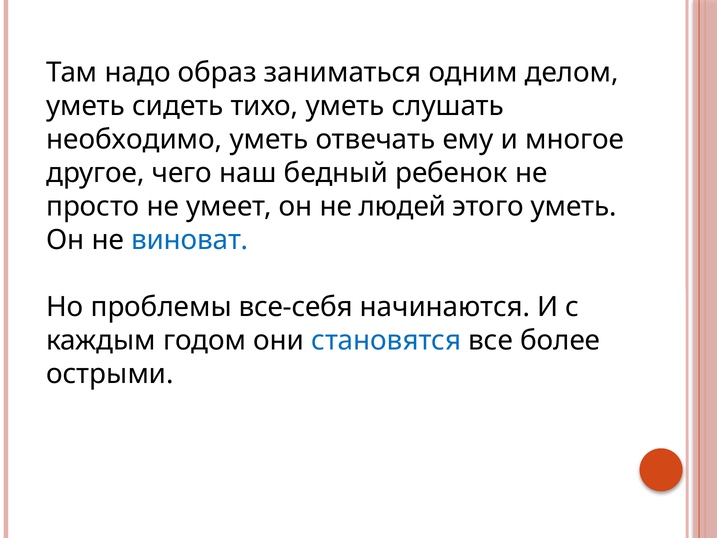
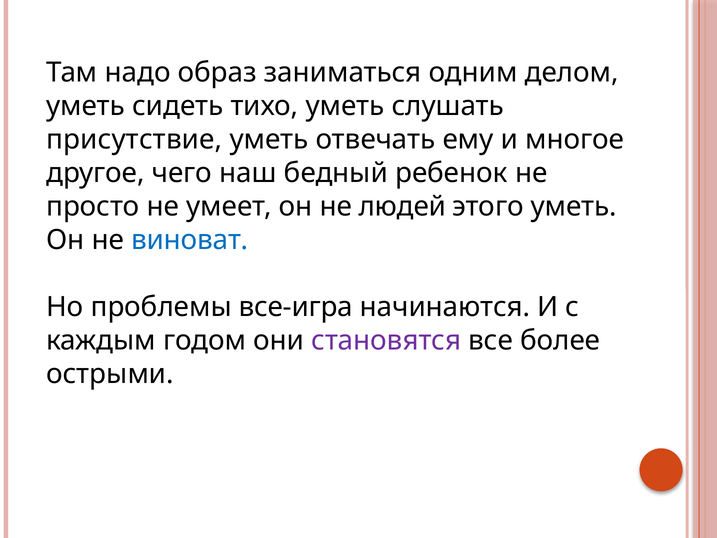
необходимо: необходимо -> присутствие (134, 140)
все-себя: все-себя -> все-игра (296, 307)
становятся colour: blue -> purple (386, 340)
